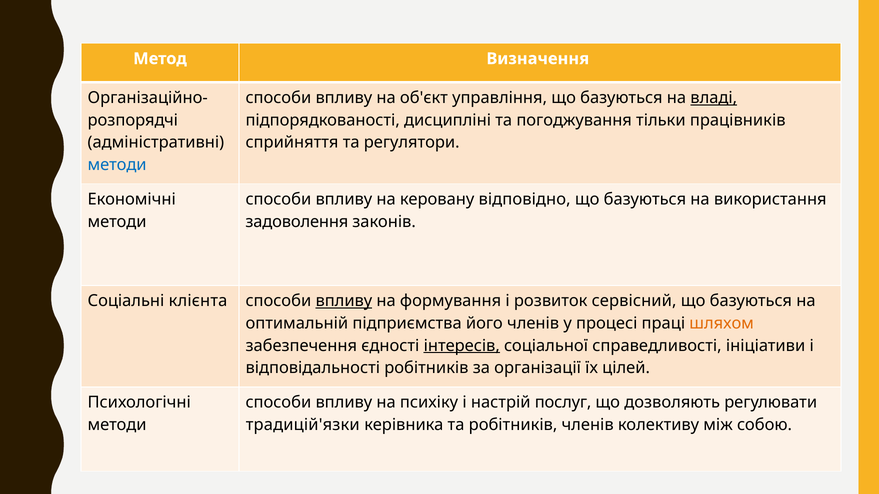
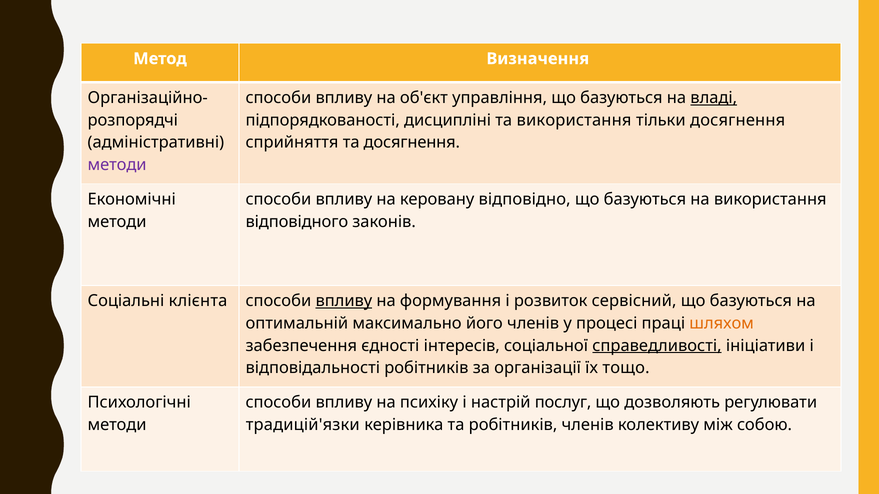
та погоджування: погоджування -> використання (574, 120)
тільки працівників: працівників -> досягнення (738, 120)
та регулятори: регулятори -> досягнення (412, 143)
методи colour: blue -> purple (117, 165)
задоволення: задоволення -> відповідного (297, 222)
підприємства: підприємства -> максимально (407, 323)
інтересів underline: present -> none (462, 346)
справедливості underline: none -> present (657, 346)
цілей: цілей -> тощо (626, 368)
